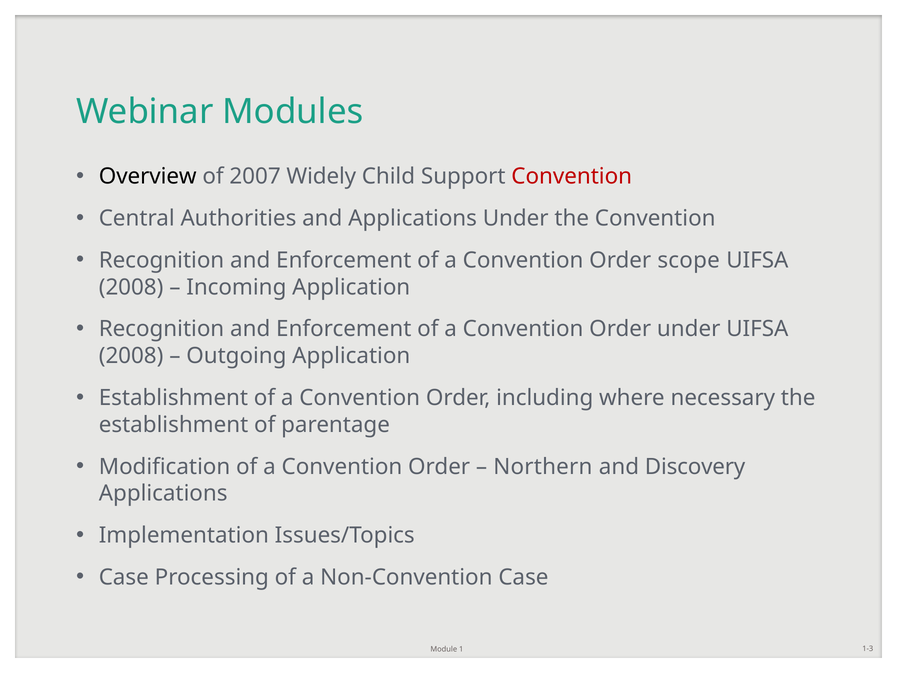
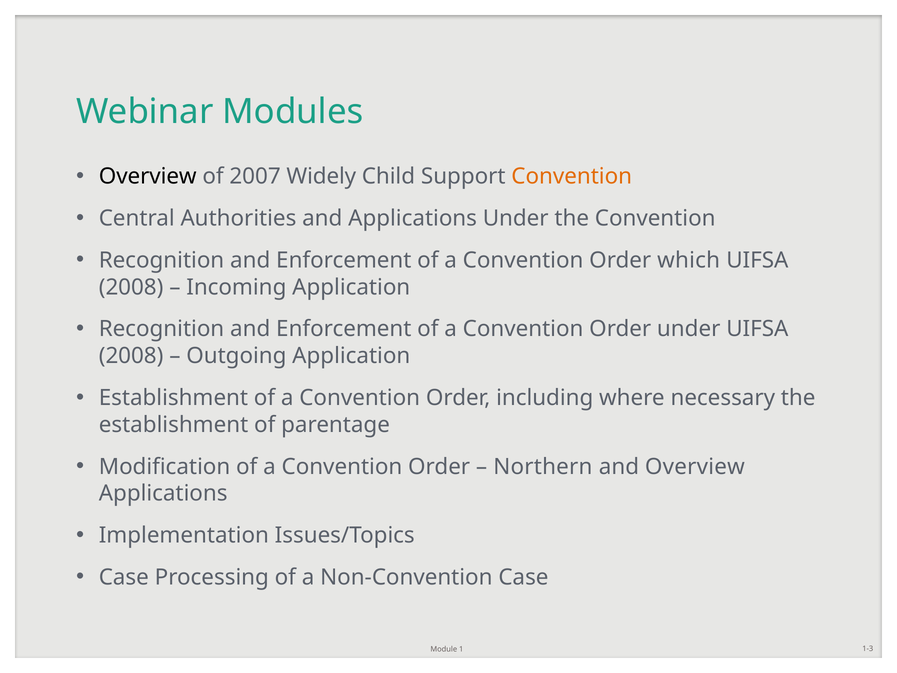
Convention colour: red -> orange (572, 176)
scope: scope -> which (689, 260)
and Discovery: Discovery -> Overview (695, 466)
